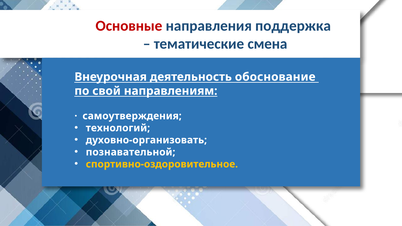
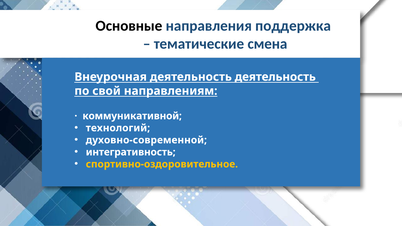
Основные colour: red -> black (129, 26)
деятельность обоснование: обоснование -> деятельность (275, 77)
самоутверждения: самоутверждения -> коммуникативной (132, 116)
духовно-организовать: духовно-организовать -> духовно-современной (146, 140)
познавательной: познавательной -> интегративность (131, 152)
